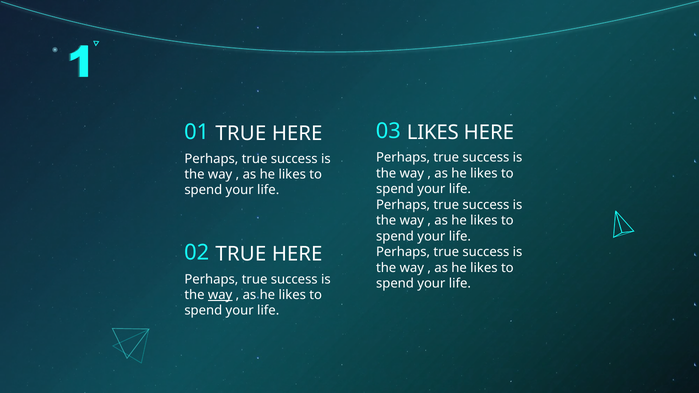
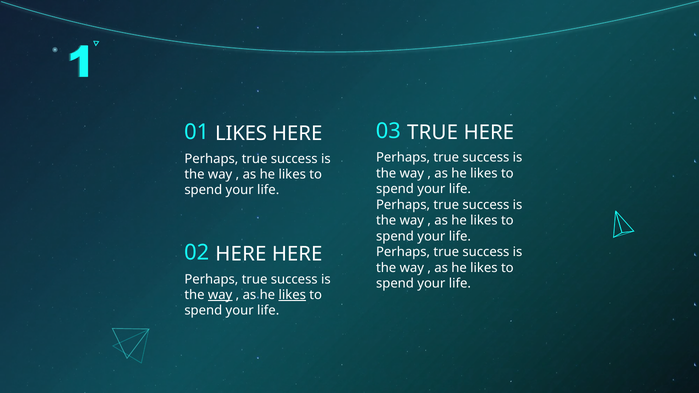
LIKES: LIKES -> TRUE (433, 133)
TRUE: TRUE -> LIKES (241, 134)
TRUE: TRUE -> HERE (241, 254)
likes underline: none -> present (292, 295)
